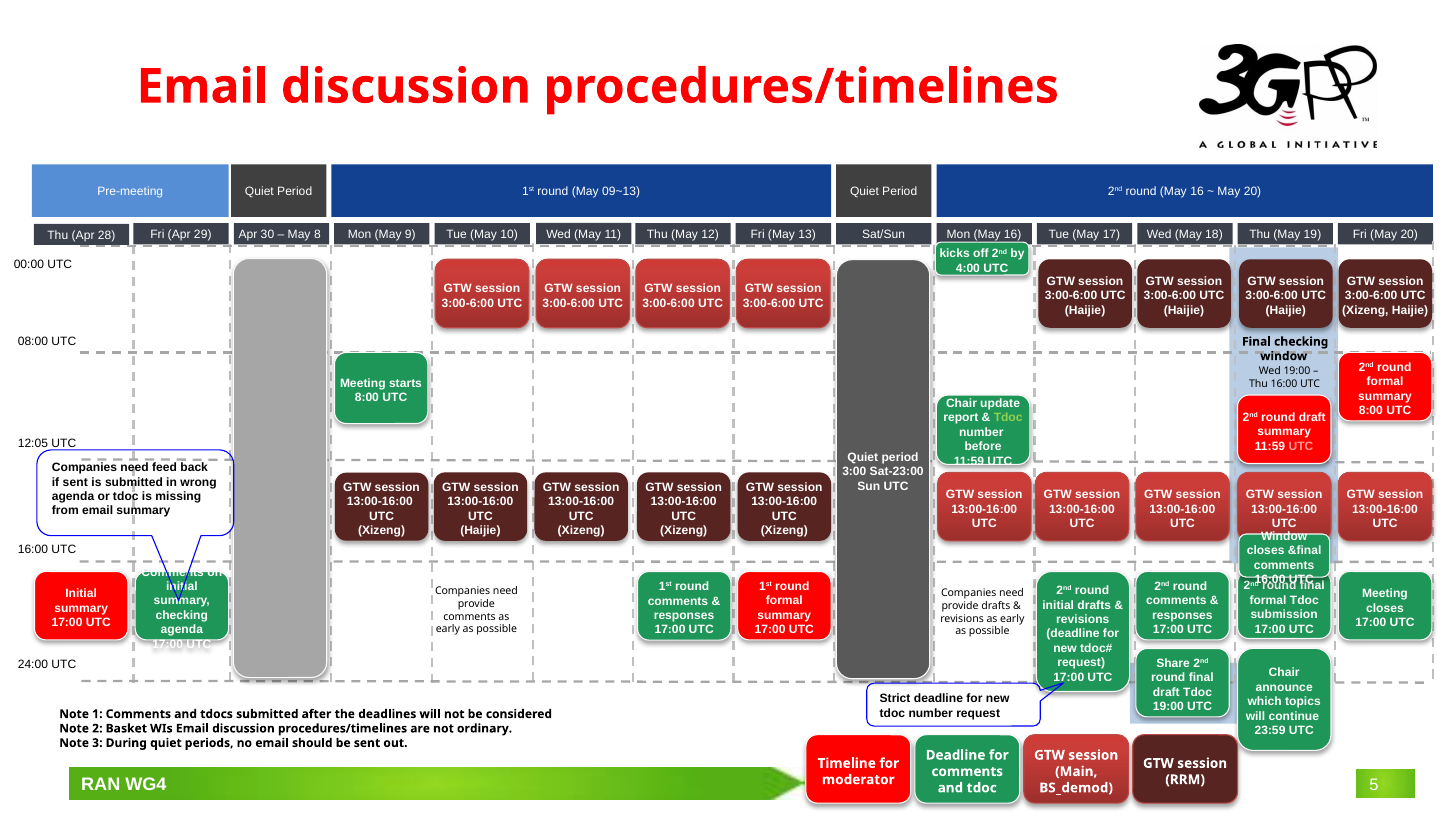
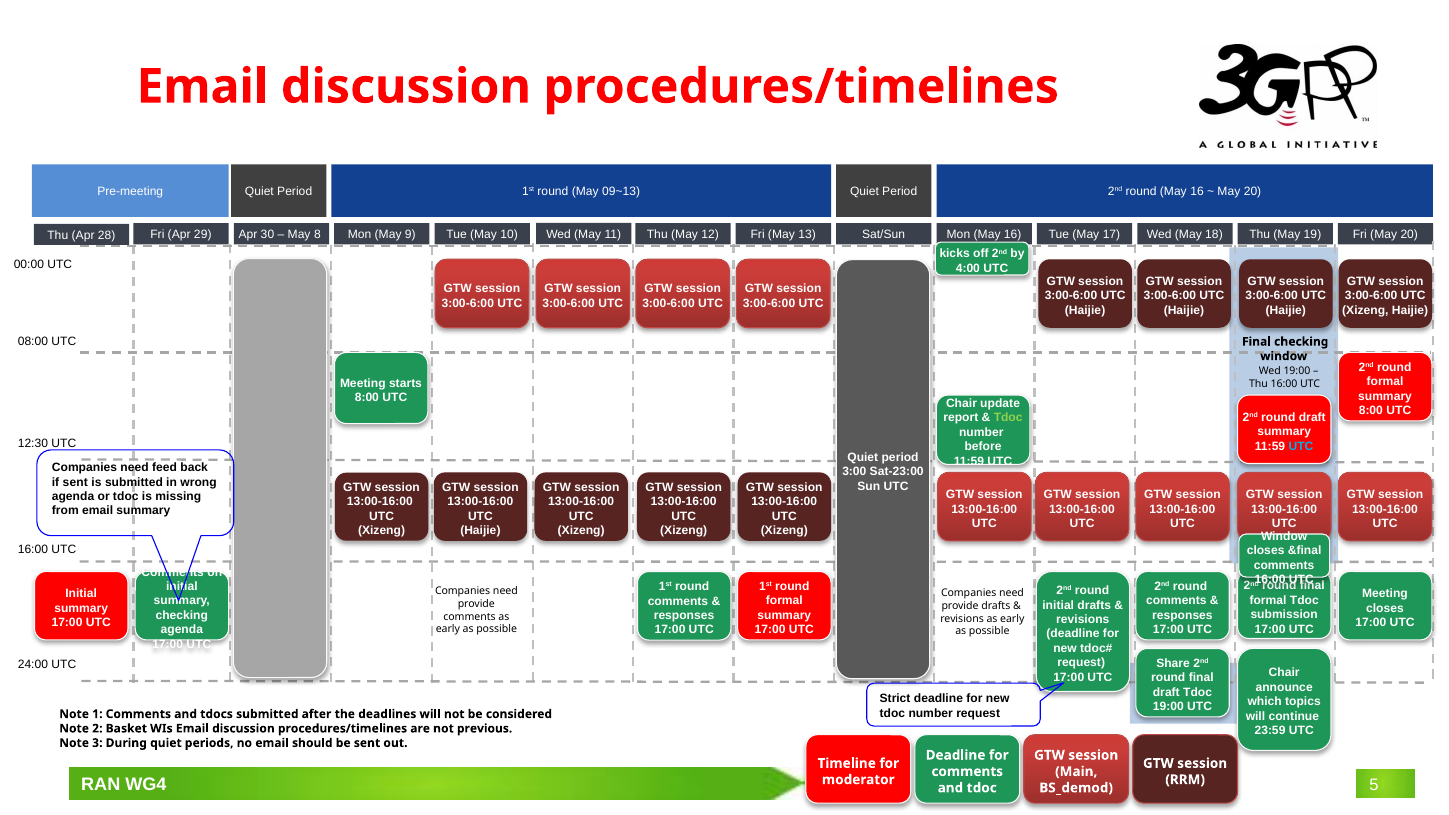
12:05: 12:05 -> 12:30 (33, 444)
UTC colour: pink -> light blue (1301, 446)
ordinary: ordinary -> previous (485, 729)
